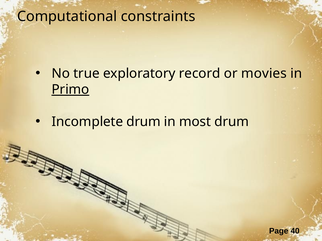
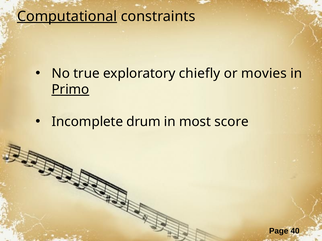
Computational underline: none -> present (67, 16)
record: record -> chiefly (200, 74)
most drum: drum -> score (232, 122)
